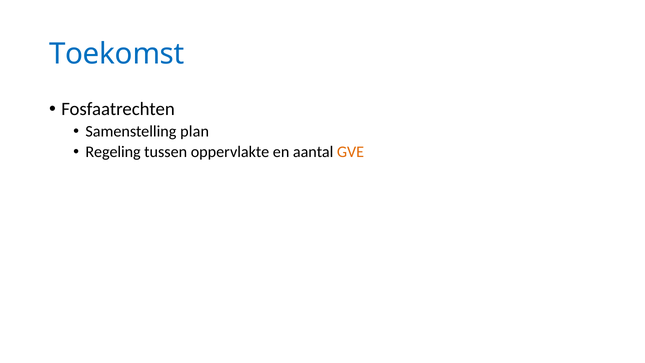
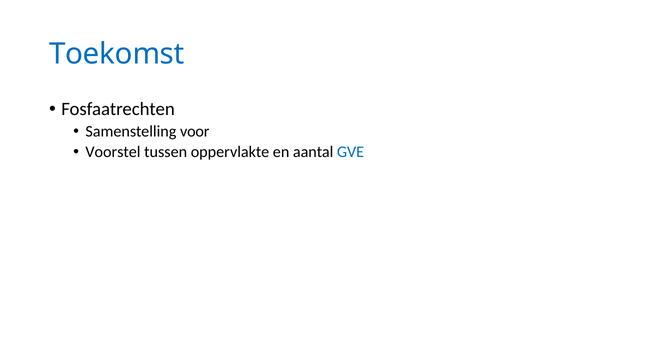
plan: plan -> voor (195, 131)
Regeling: Regeling -> Voorstel (113, 152)
GVE colour: orange -> blue (351, 152)
